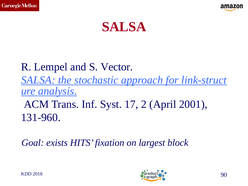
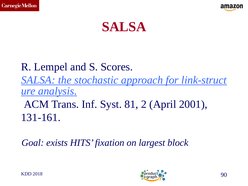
Vector: Vector -> Scores (117, 67)
17: 17 -> 81 (131, 104)
131-960: 131-960 -> 131-161 (41, 118)
